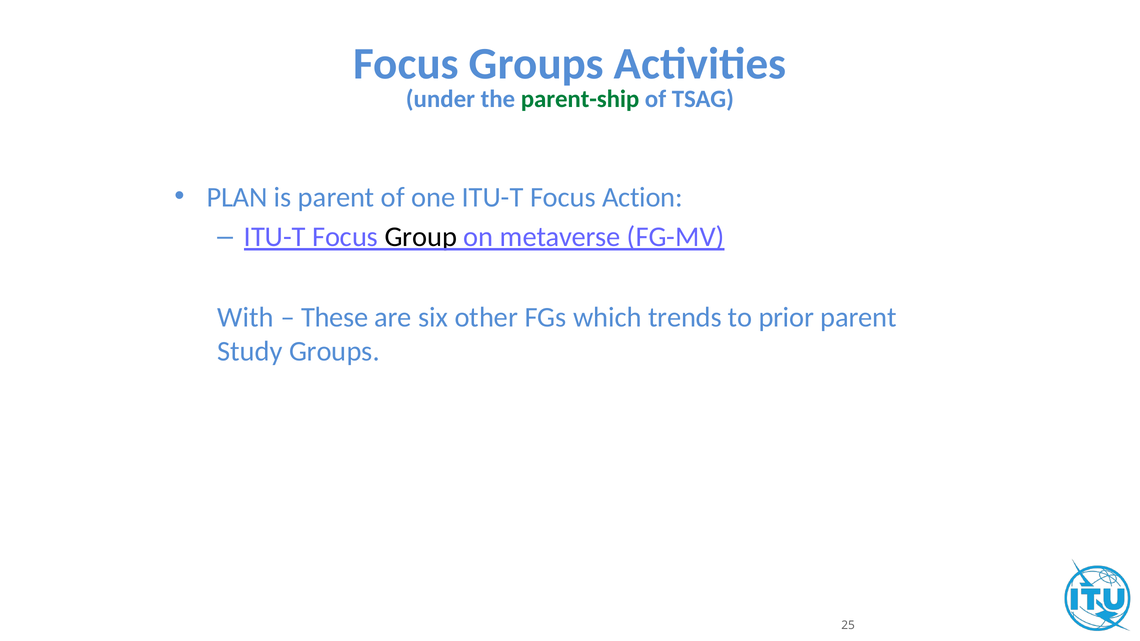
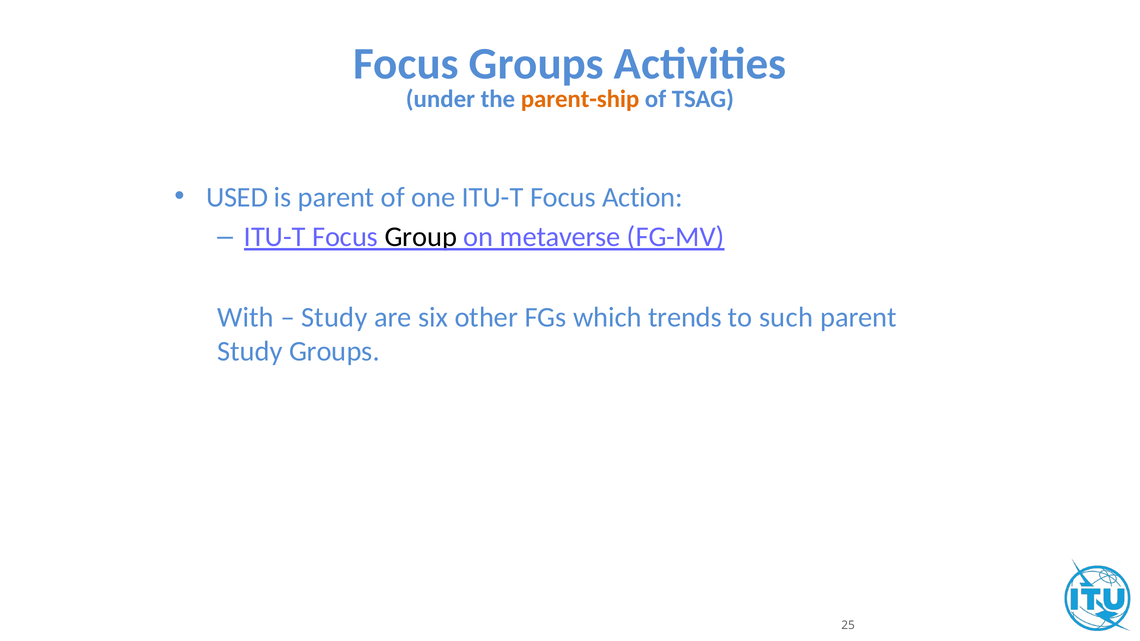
parent-ship colour: green -> orange (580, 99)
PLAN: PLAN -> USED (237, 197)
These: These -> Study (334, 317)
prior: prior -> such (786, 317)
